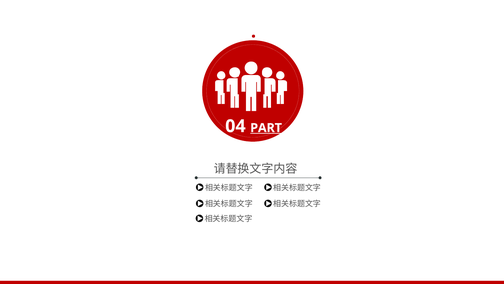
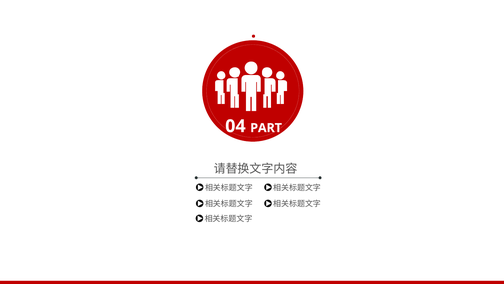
PART underline: present -> none (266, 128)
